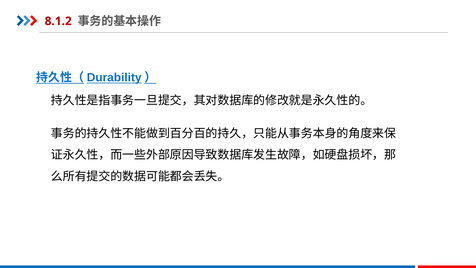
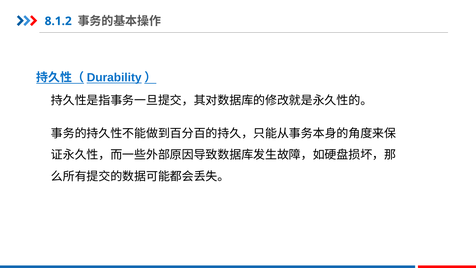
8.1.2 colour: red -> blue (58, 21)
